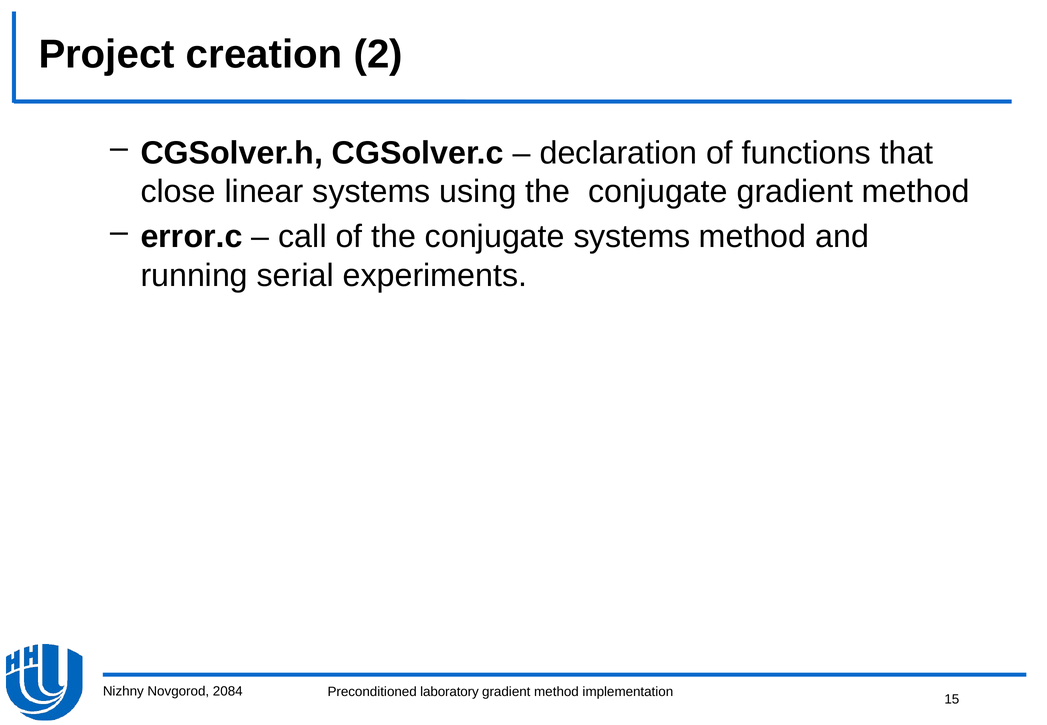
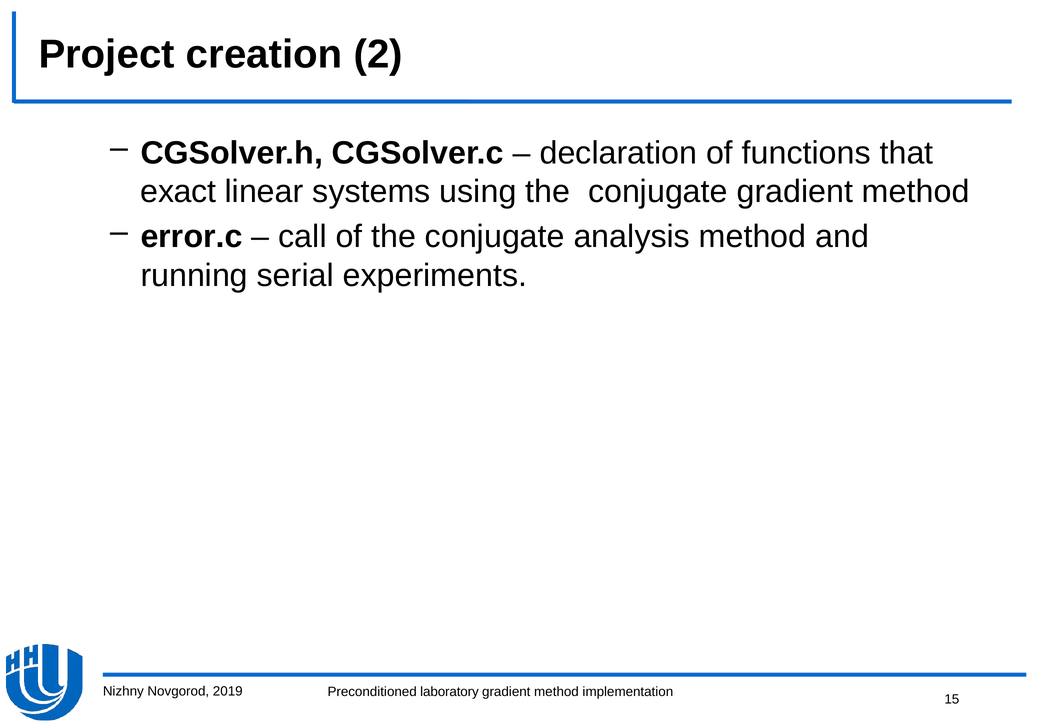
close: close -> exact (178, 192)
conjugate systems: systems -> analysis (632, 237)
2084: 2084 -> 2019 (228, 691)
